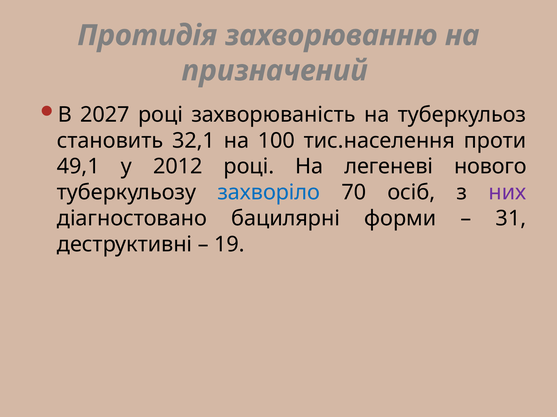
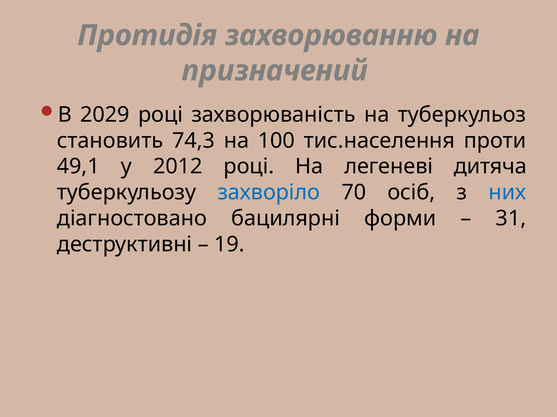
2027: 2027 -> 2029 (105, 115)
32,1: 32,1 -> 74,3 (194, 141)
нового: нового -> дитяча (490, 167)
них colour: purple -> blue (507, 193)
